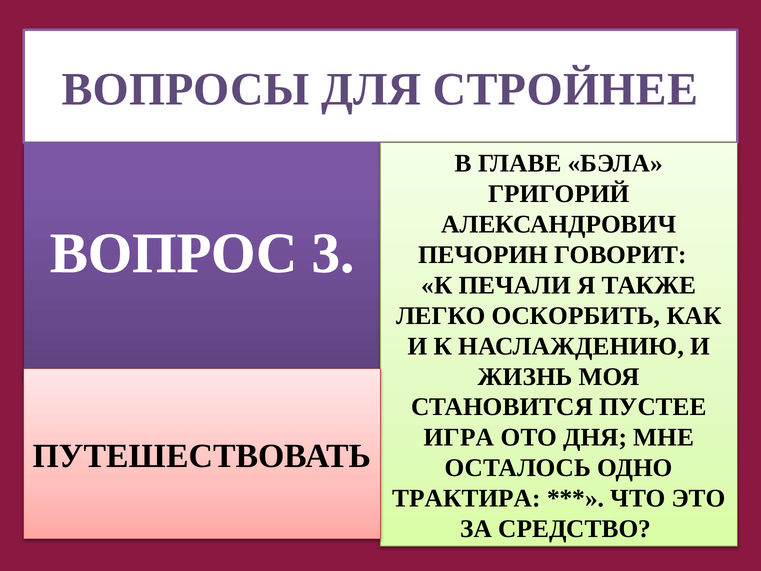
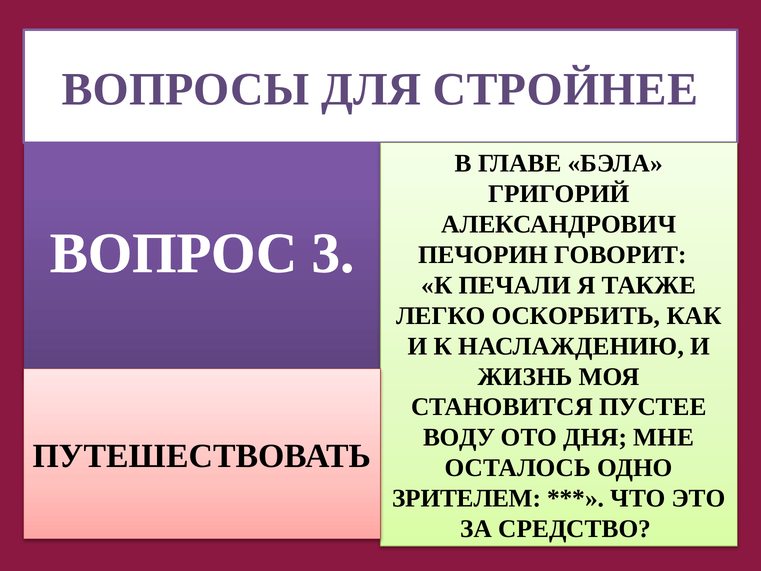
ИГРА: ИГРА -> ВОДУ (459, 437)
ТРАКТИРА: ТРАКТИРА -> ЗРИТЕЛЕМ (467, 498)
